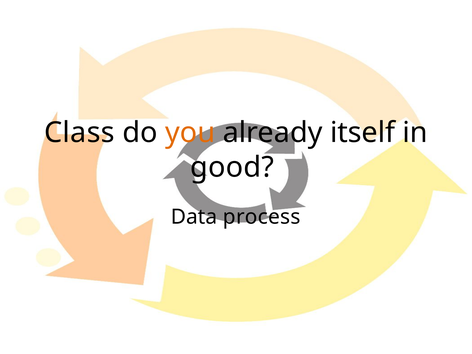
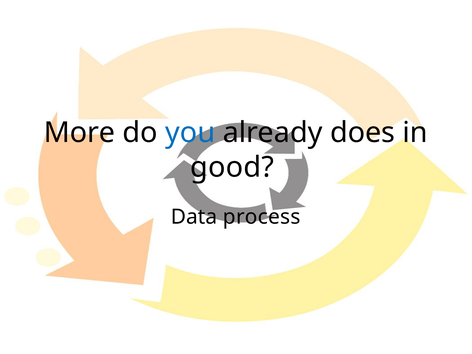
Class: Class -> More (80, 133)
you colour: orange -> blue (190, 133)
itself: itself -> does (363, 133)
